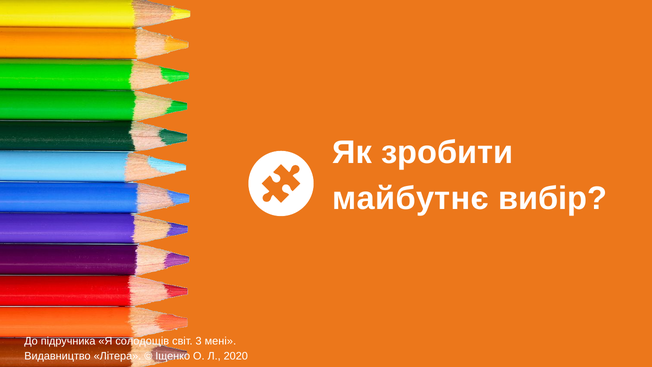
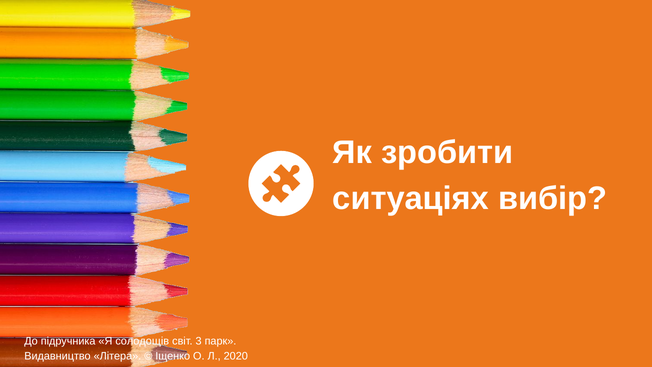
майбутнє: майбутнє -> ситуаціях (411, 198)
мені: мені -> парк (220, 341)
